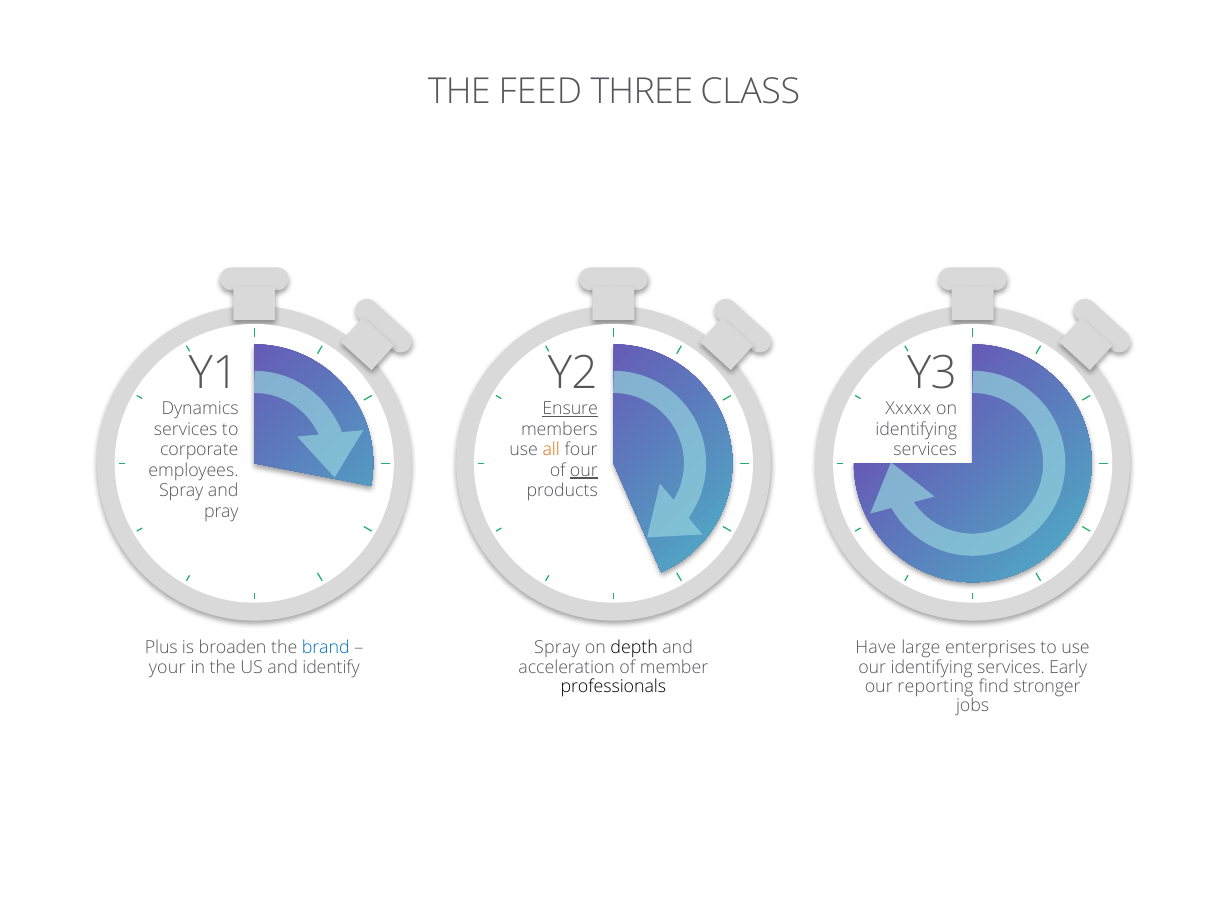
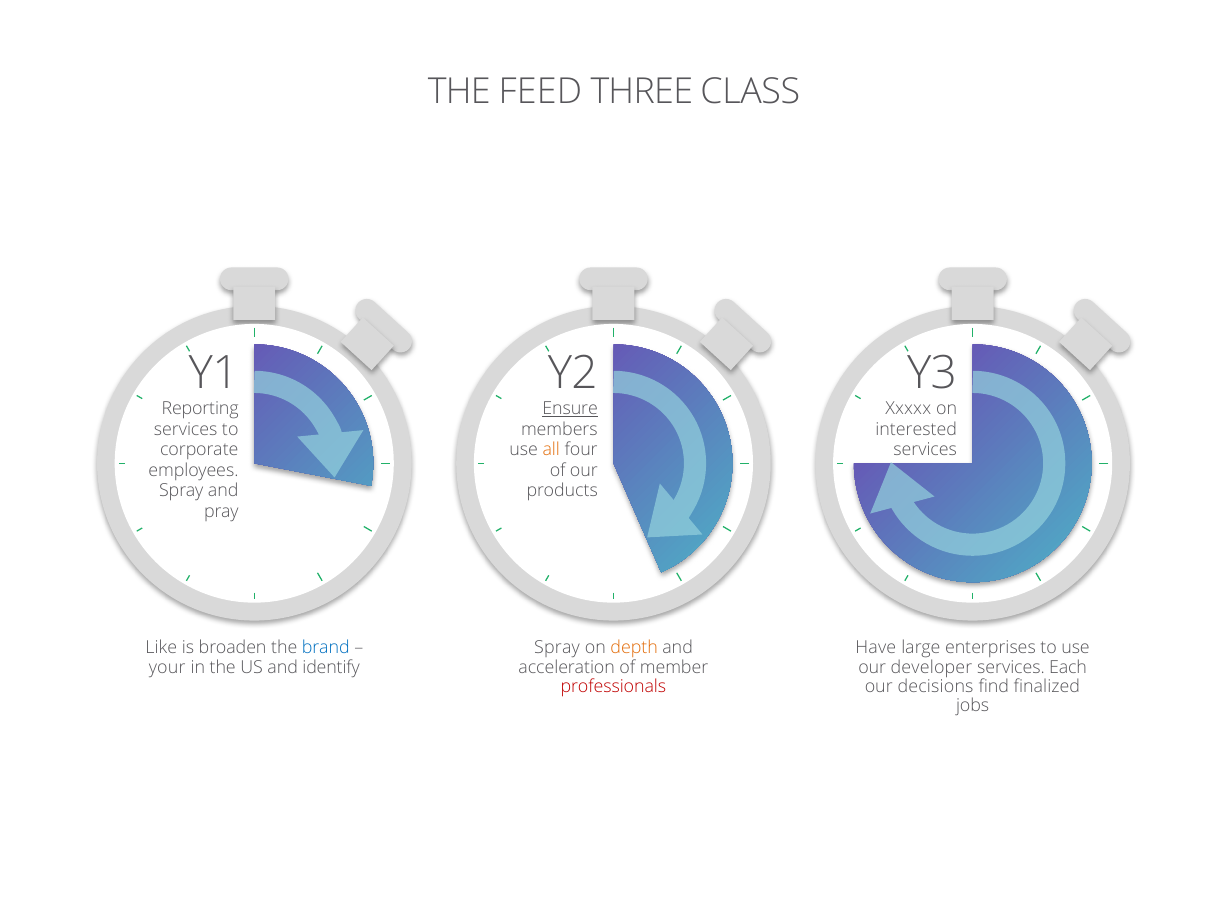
Dynamics: Dynamics -> Reporting (200, 409)
identifying: identifying -> interested (916, 430)
our underline: present -> none (584, 470)
Plus: Plus -> Like (161, 648)
depth colour: black -> orange (634, 648)
our identifying: identifying -> developer (932, 668)
Early: Early -> Each (1068, 668)
professionals colour: black -> red (613, 687)
reporting: reporting -> decisions (936, 687)
stronger: stronger -> finalized (1047, 687)
